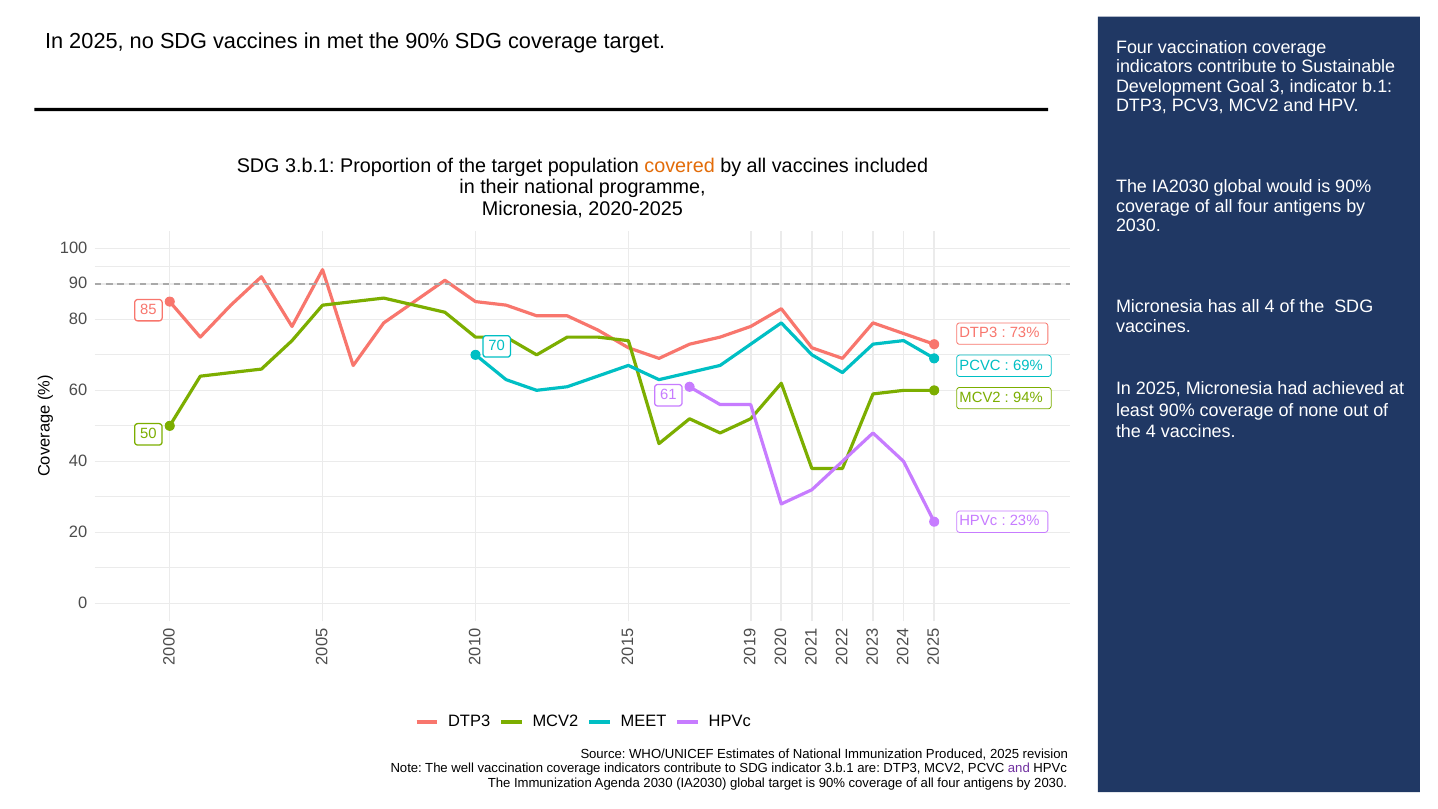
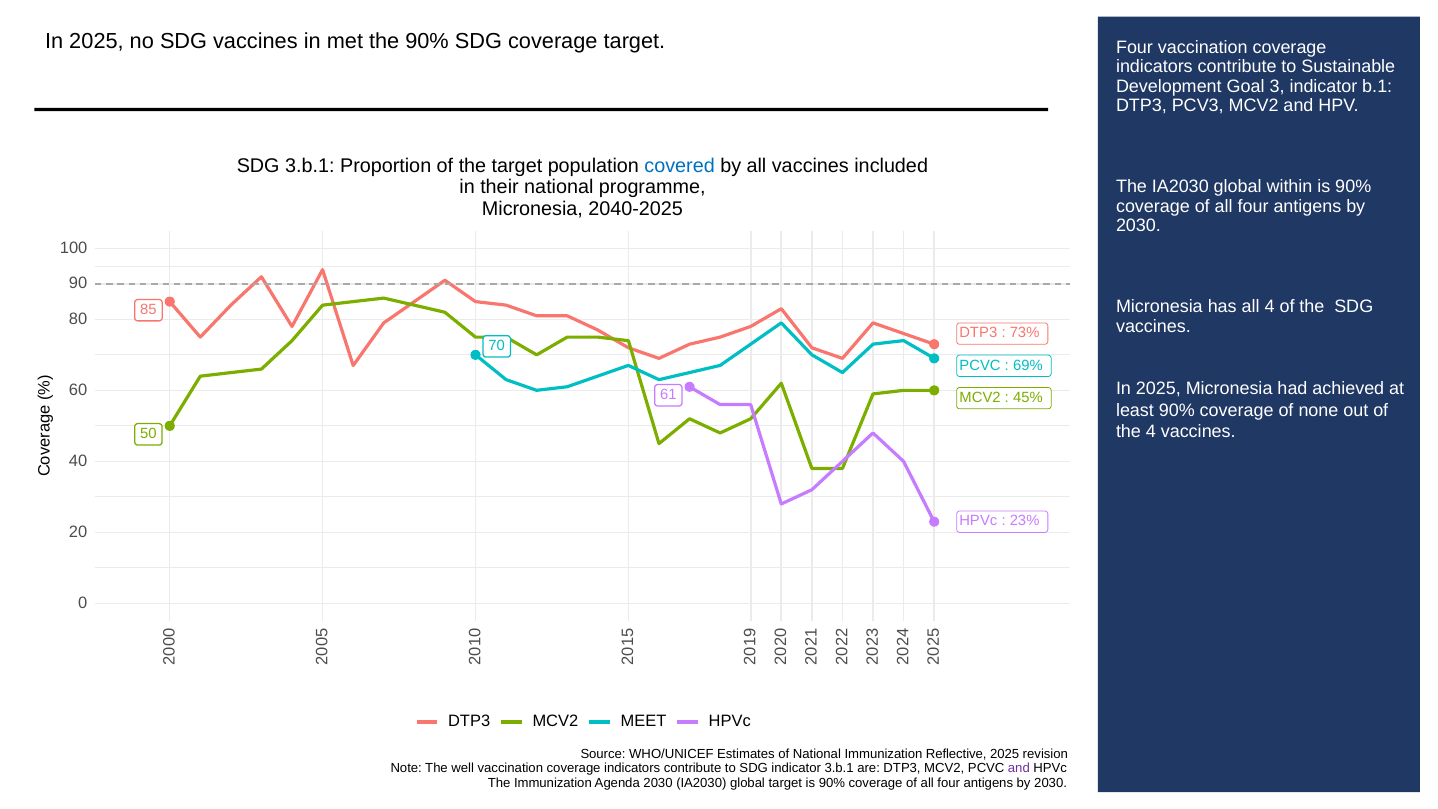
covered colour: orange -> blue (680, 166)
would: would -> within (1290, 187)
2020-2025: 2020-2025 -> 2040-2025 (636, 209)
94%: 94% -> 45% (1028, 397)
Produced: Produced -> Reflective (956, 754)
